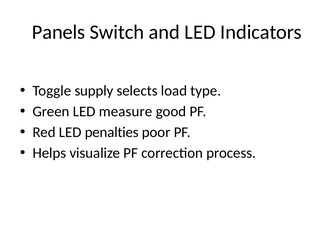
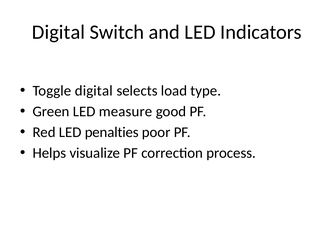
Panels: Panels -> Digital (58, 32)
Toggle supply: supply -> digital (94, 91)
